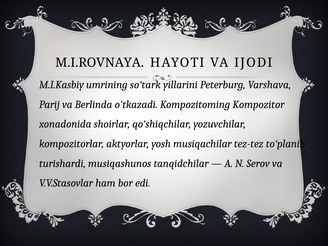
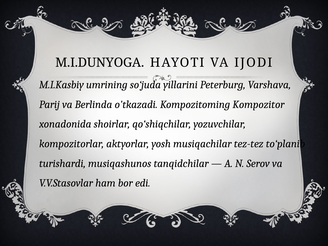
M.I.ROVNAYA: M.I.ROVNAYA -> M.I.DUNYOGA (100, 63)
so‘tark: so‘tark -> so‘juda (145, 85)
